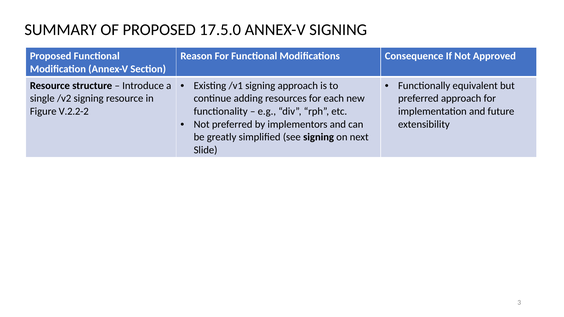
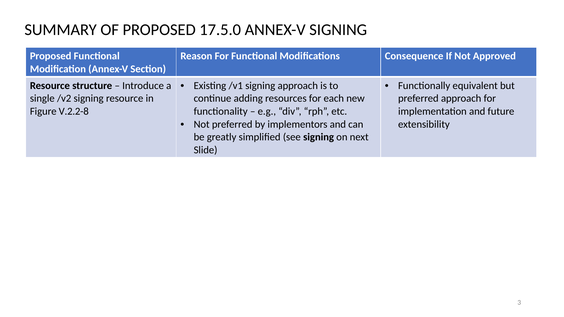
V.2.2-2: V.2.2-2 -> V.2.2-8 (74, 111)
